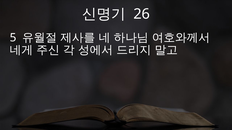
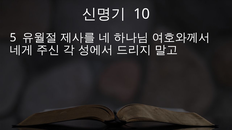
26: 26 -> 10 (142, 14)
